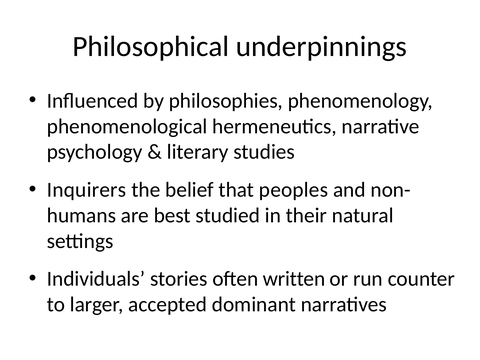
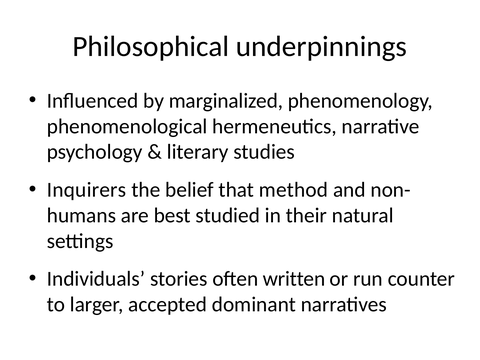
philosophies: philosophies -> marginalized (226, 101)
peoples: peoples -> method (294, 190)
